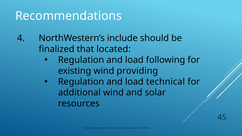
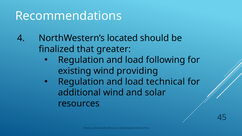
include: include -> located (122, 38)
located: located -> greater (114, 49)
